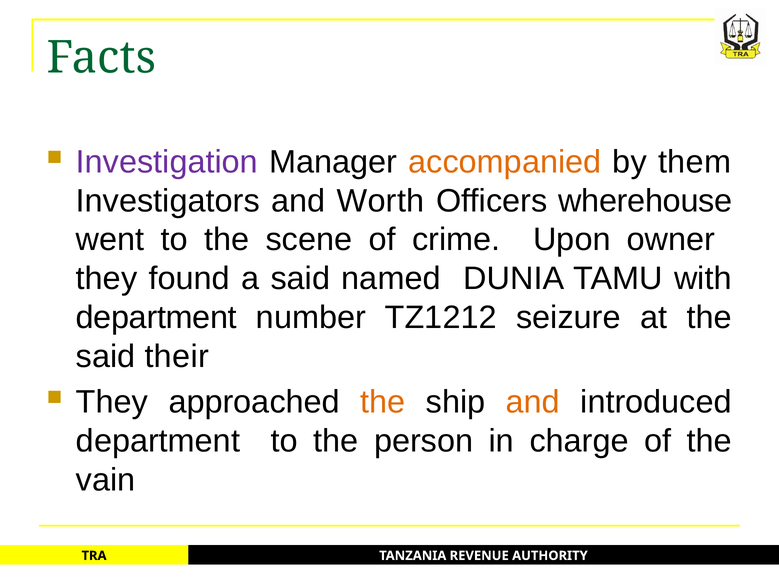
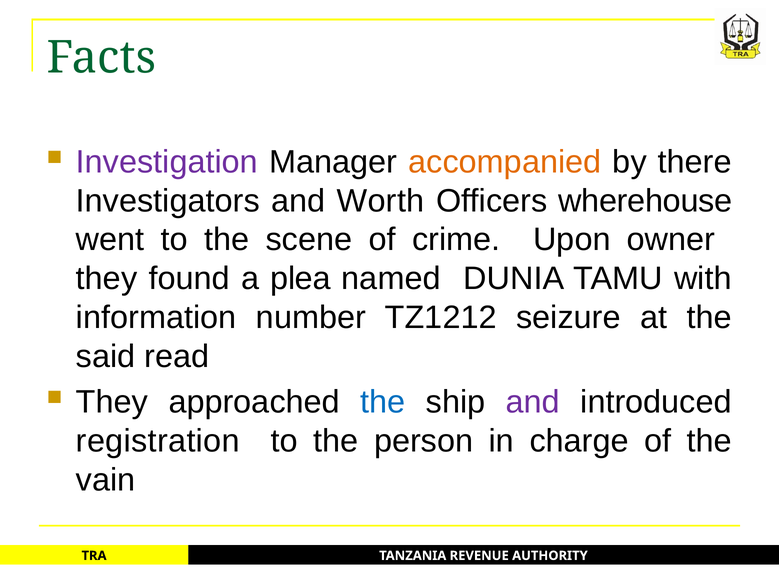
them: them -> there (695, 162)
a said: said -> plea (301, 279)
department: department -> information (156, 318)
their: their -> read (177, 357)
the colour: orange -> blue (383, 402)
and colour: orange -> purple (533, 402)
department: department -> registration (158, 441)
